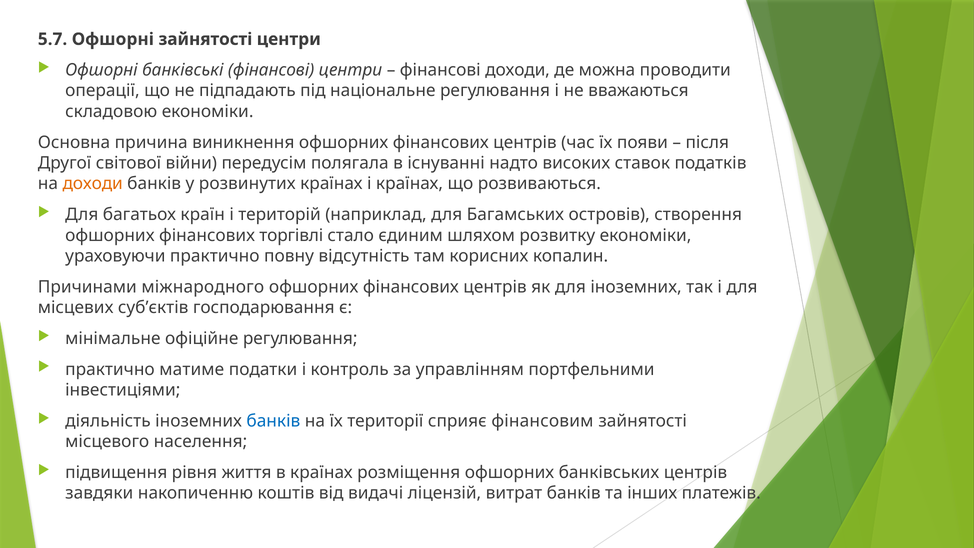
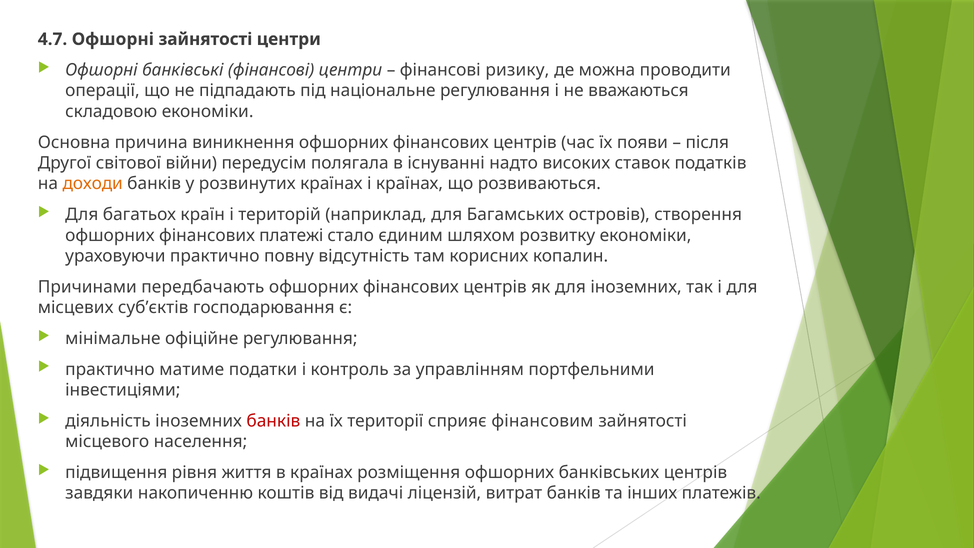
5.7: 5.7 -> 4.7 (53, 39)
фінансові доходи: доходи -> ризику (517, 70)
торгівлі: торгівлі -> платежі (291, 235)
міжнародного: міжнародного -> передбачають (203, 287)
банків colour: blue -> red (273, 421)
